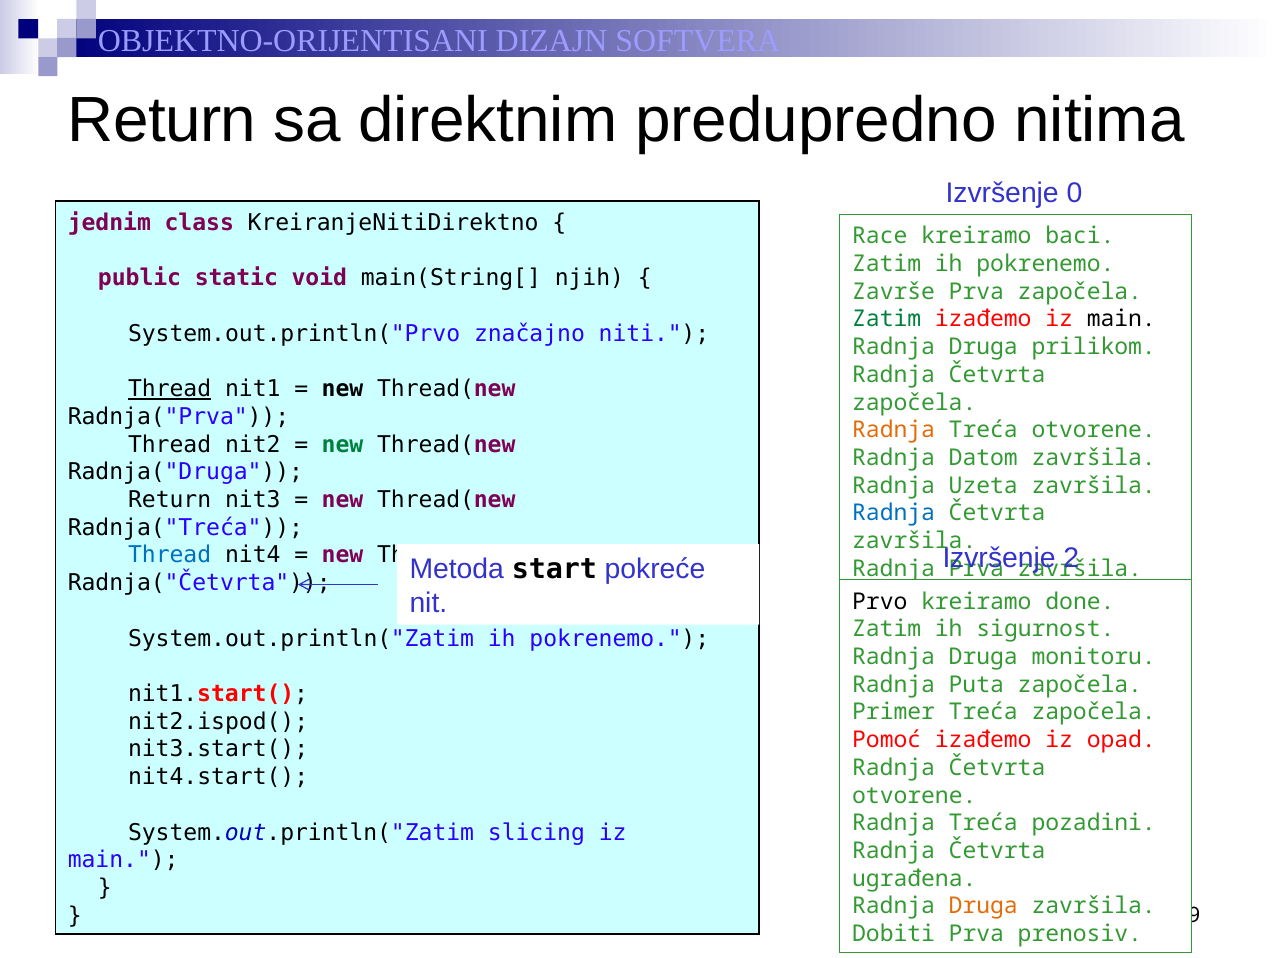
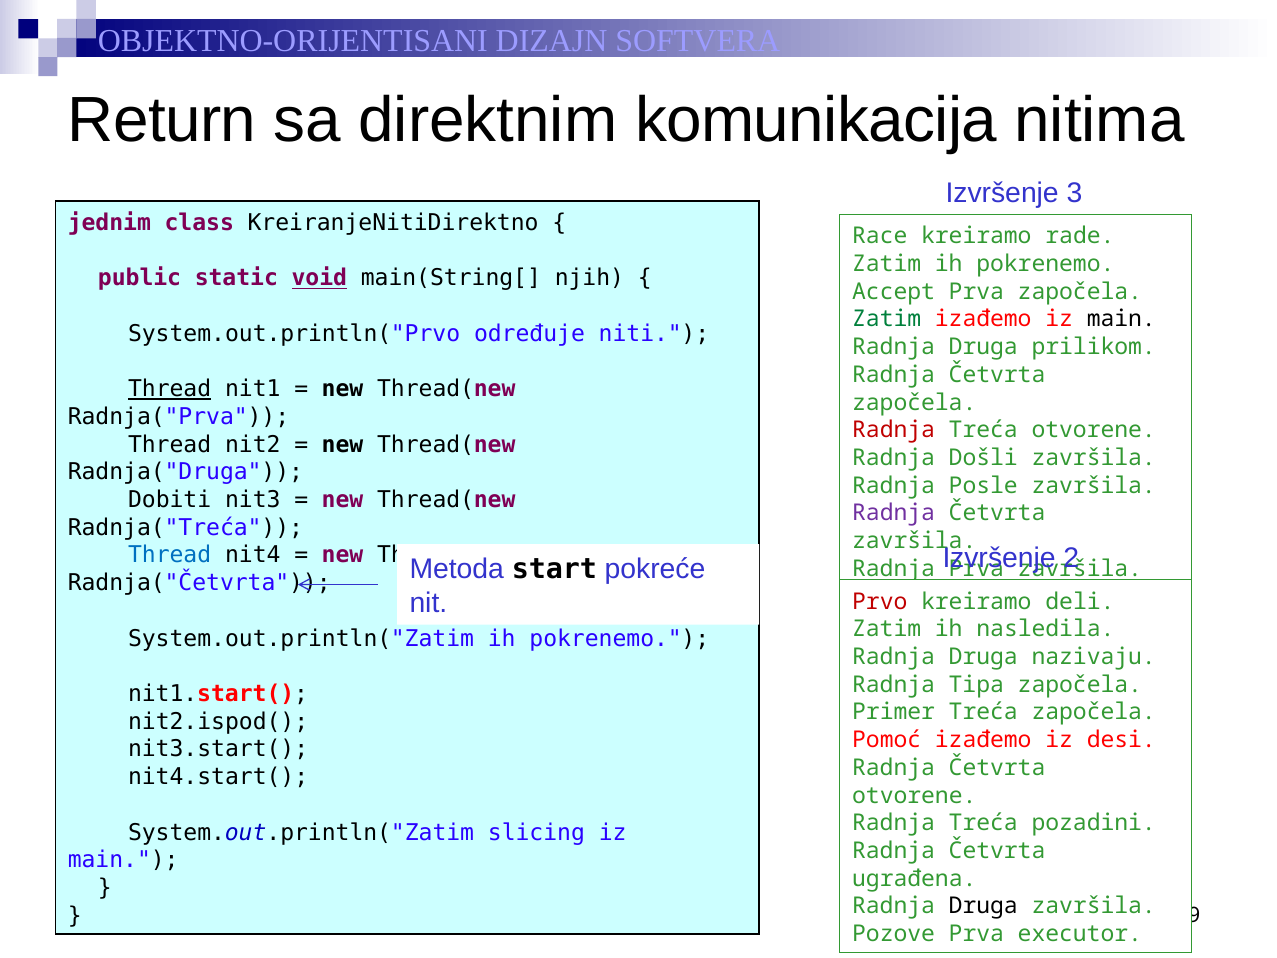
predupredno: predupredno -> komunikacija (816, 120)
0: 0 -> 3 (1074, 193)
baci: baci -> rade (1080, 236)
void underline: none -> present (319, 278)
Završe: Završe -> Accept (894, 292)
značajno: značajno -> određuje (529, 334)
Radnja colour: orange -> red (894, 430)
new colour: green -> black (343, 444)
Datom: Datom -> Došli (983, 458)
Uzeta: Uzeta -> Posle (983, 485)
Return: Return -> Dobiti (170, 500)
Radnja colour: blue -> purple (894, 513)
Prvo colour: black -> red (880, 601)
done: done -> deli (1080, 601)
sigurnost: sigurnost -> nasledila (1045, 629)
monitoru: monitoru -> nazivaju (1094, 657)
Puta: Puta -> Tipa (976, 684)
opad: opad -> desi (1121, 740)
Druga colour: orange -> black (983, 906)
Dobiti: Dobiti -> Pozove (894, 934)
prenosiv: prenosiv -> executor (1080, 934)
